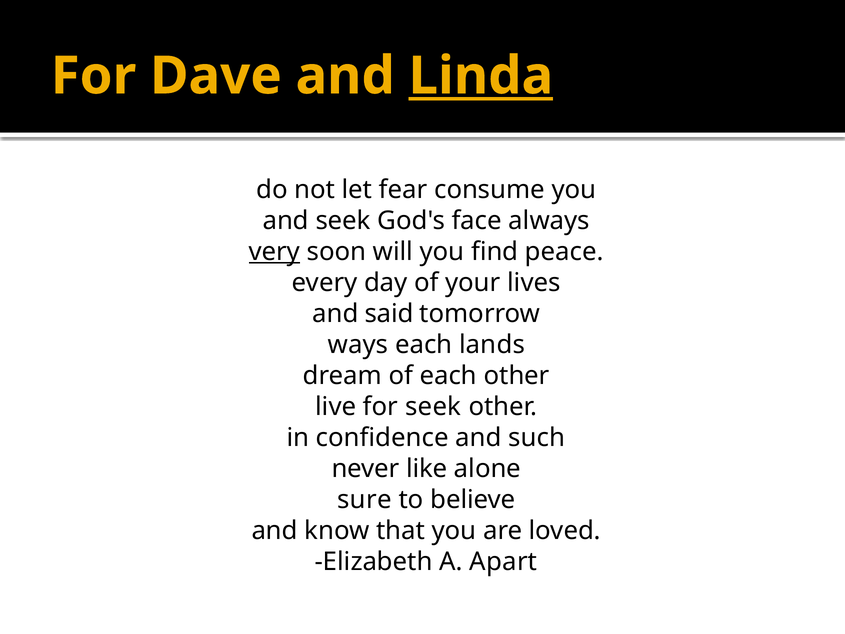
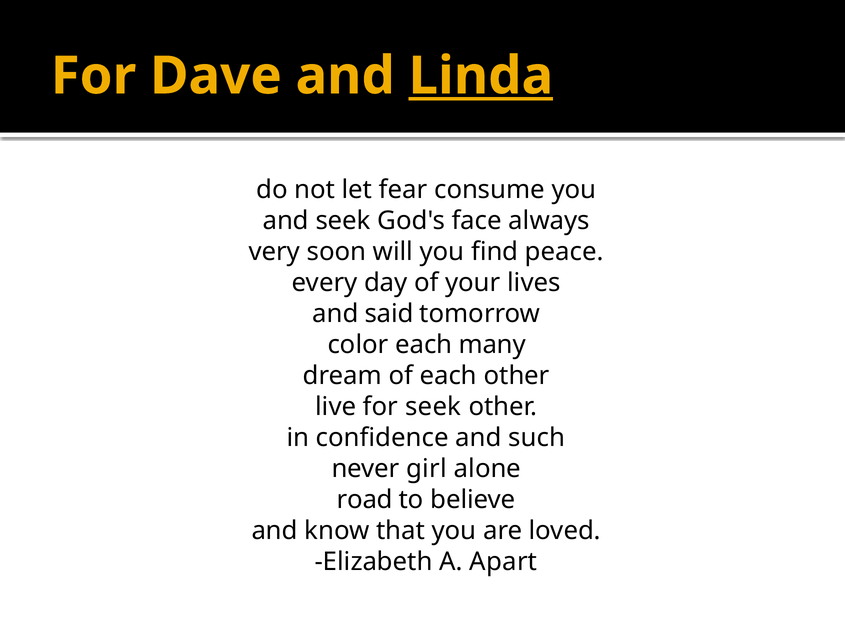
very underline: present -> none (274, 252)
ways: ways -> color (358, 345)
lands: lands -> many (492, 345)
like: like -> girl (427, 469)
sure: sure -> road (365, 500)
